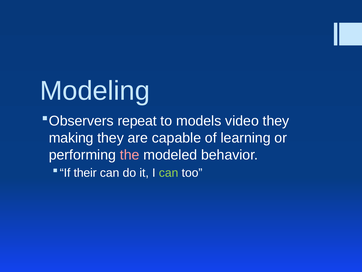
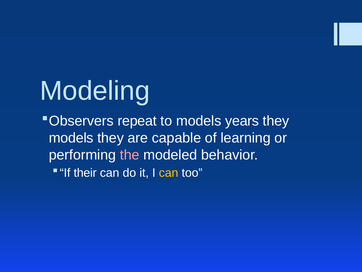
video: video -> years (242, 121)
making: making -> models (71, 138)
can colour: light green -> yellow (169, 173)
